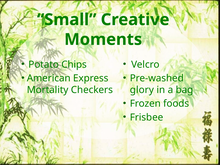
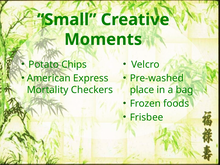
glory: glory -> place (142, 90)
